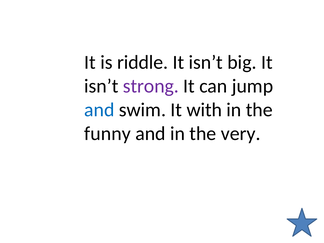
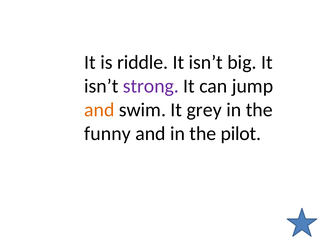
and colour: blue -> orange (99, 110)
with: with -> grey (204, 110)
very: very -> pilot (241, 134)
